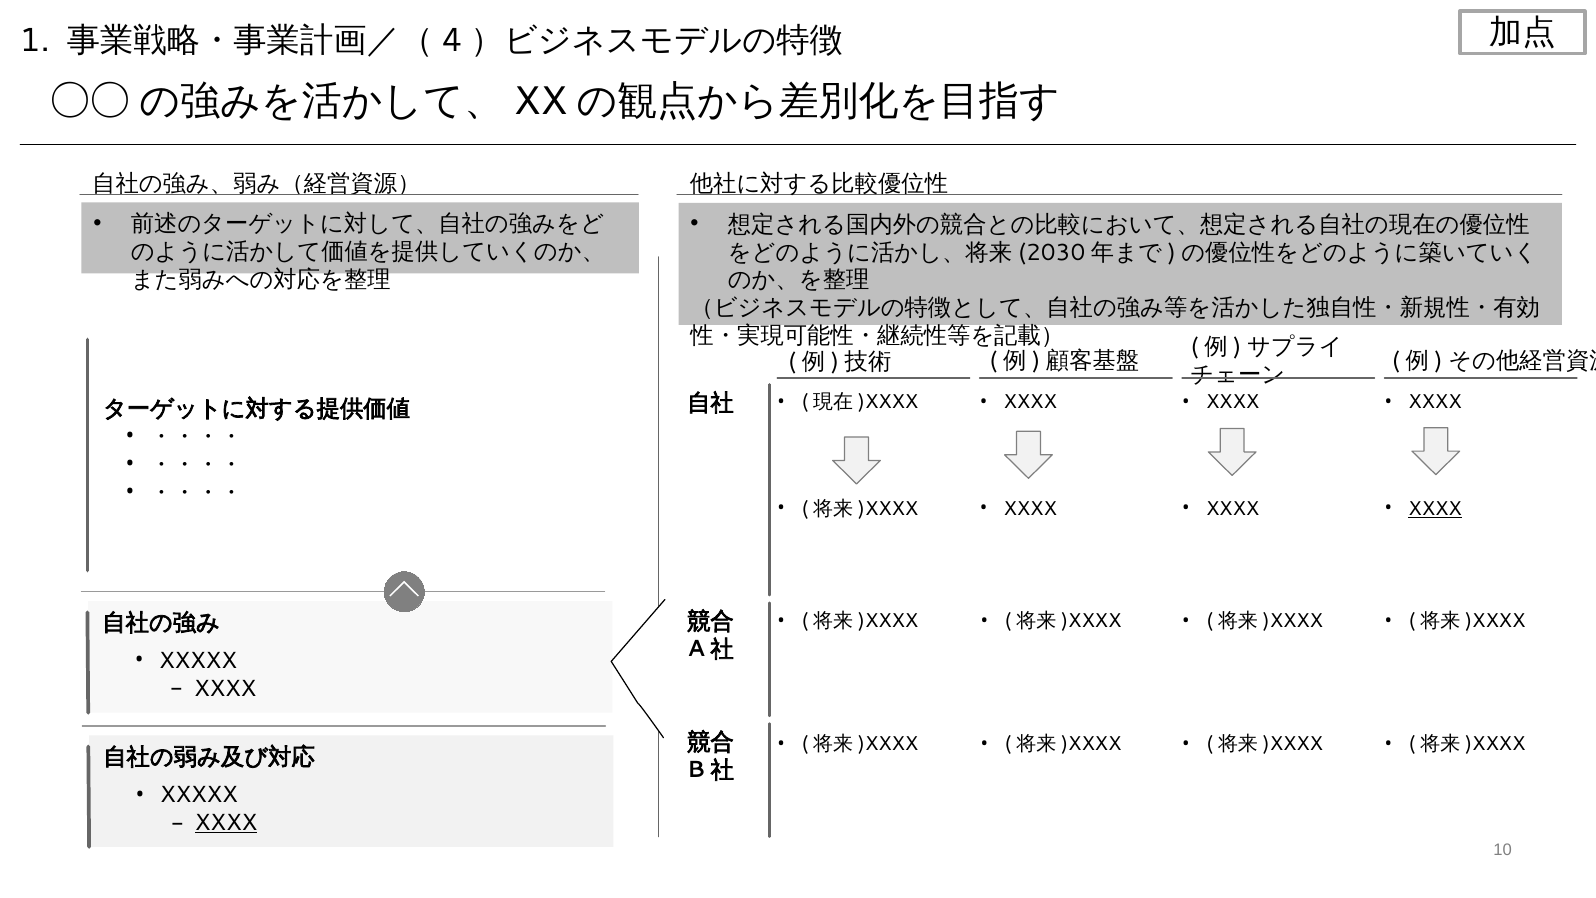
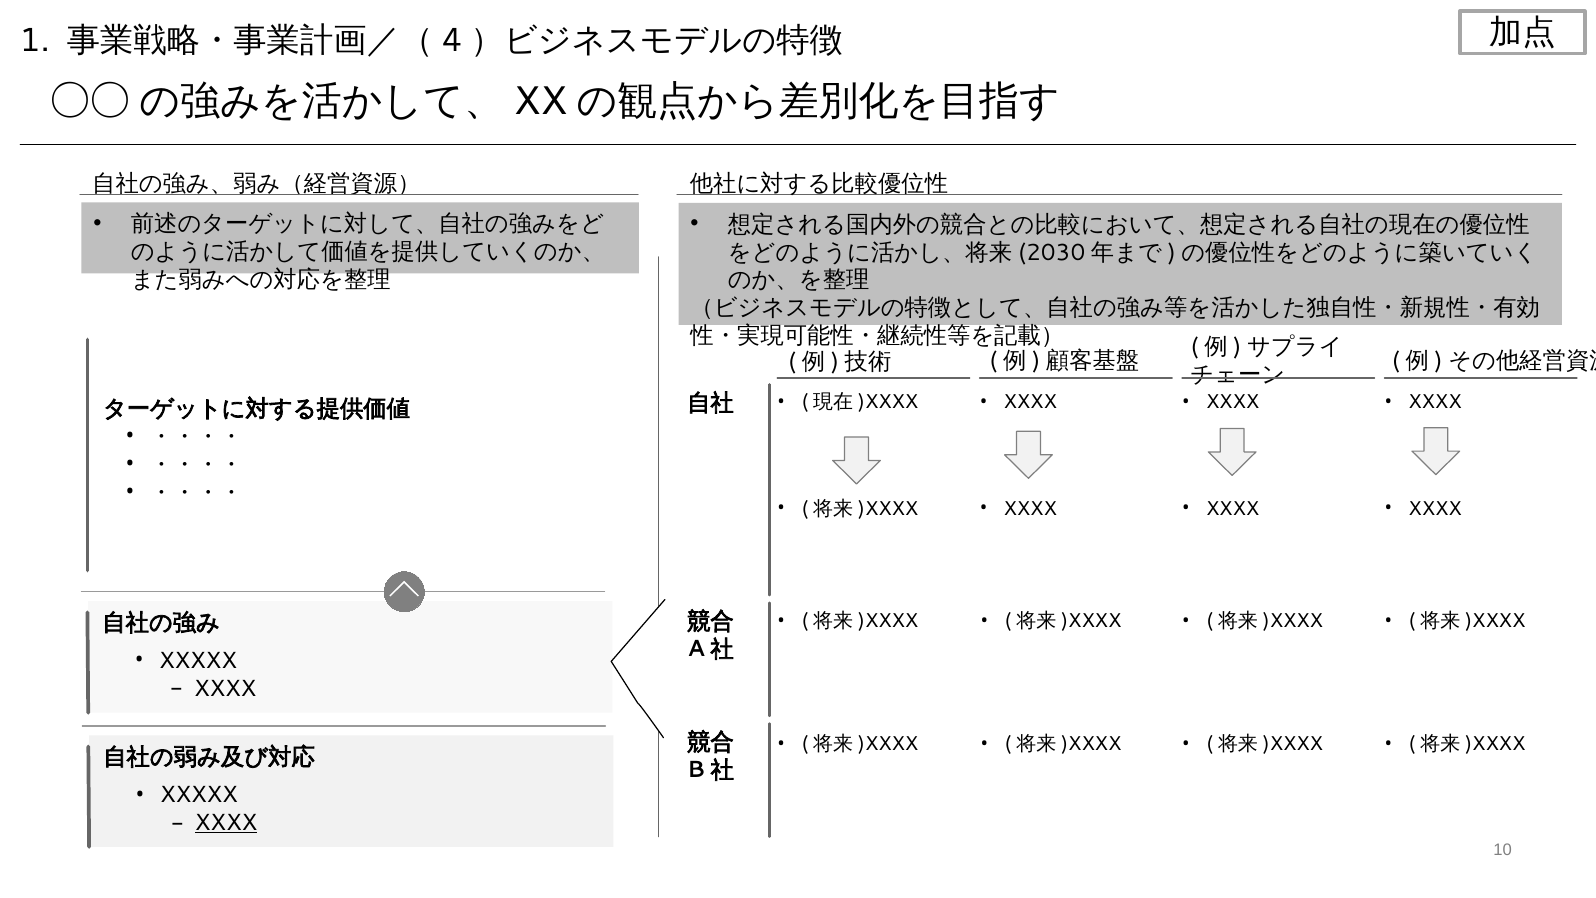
XXXX underline: present -> none (1435, 509)
